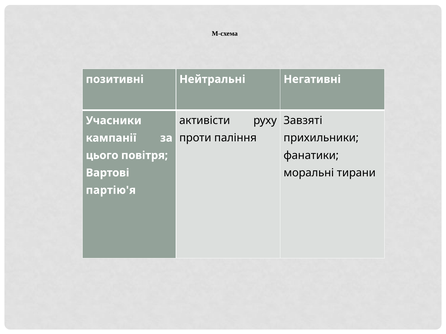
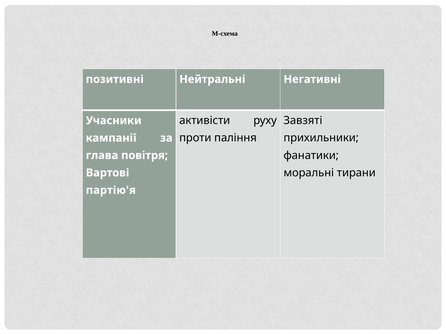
цього: цього -> глава (102, 156)
